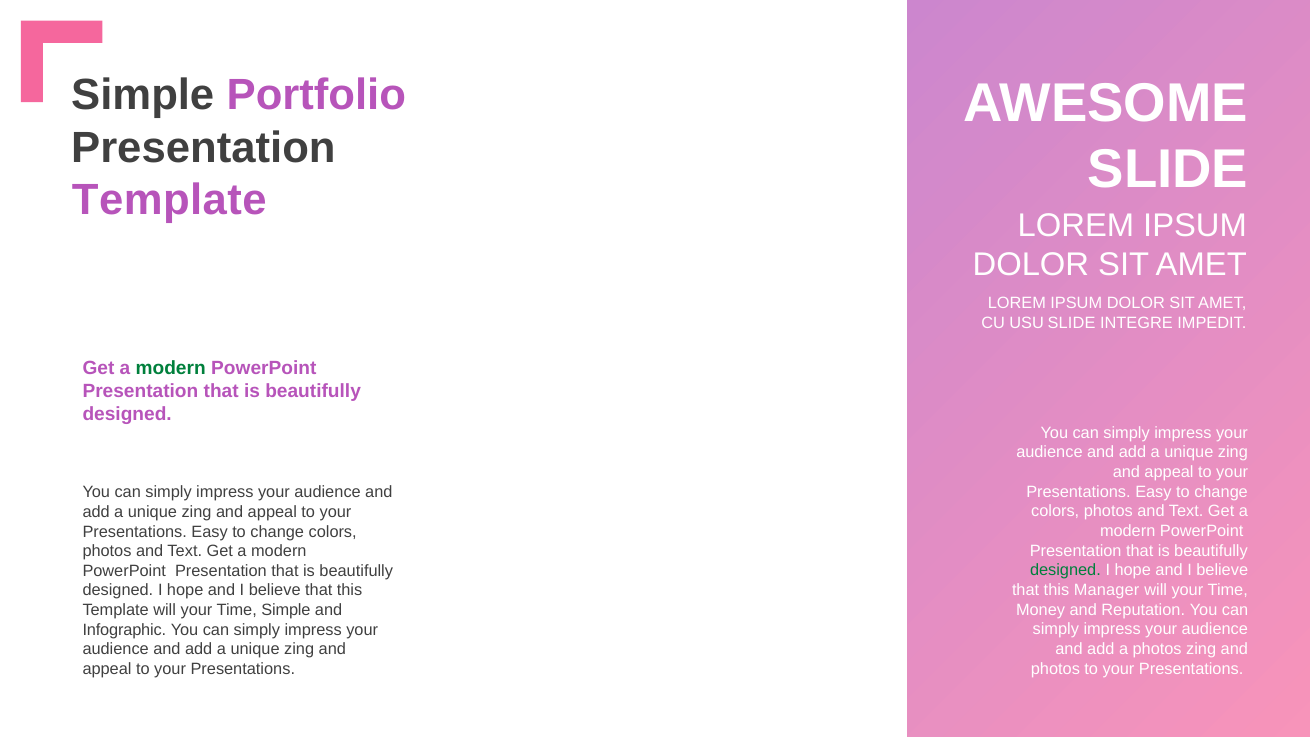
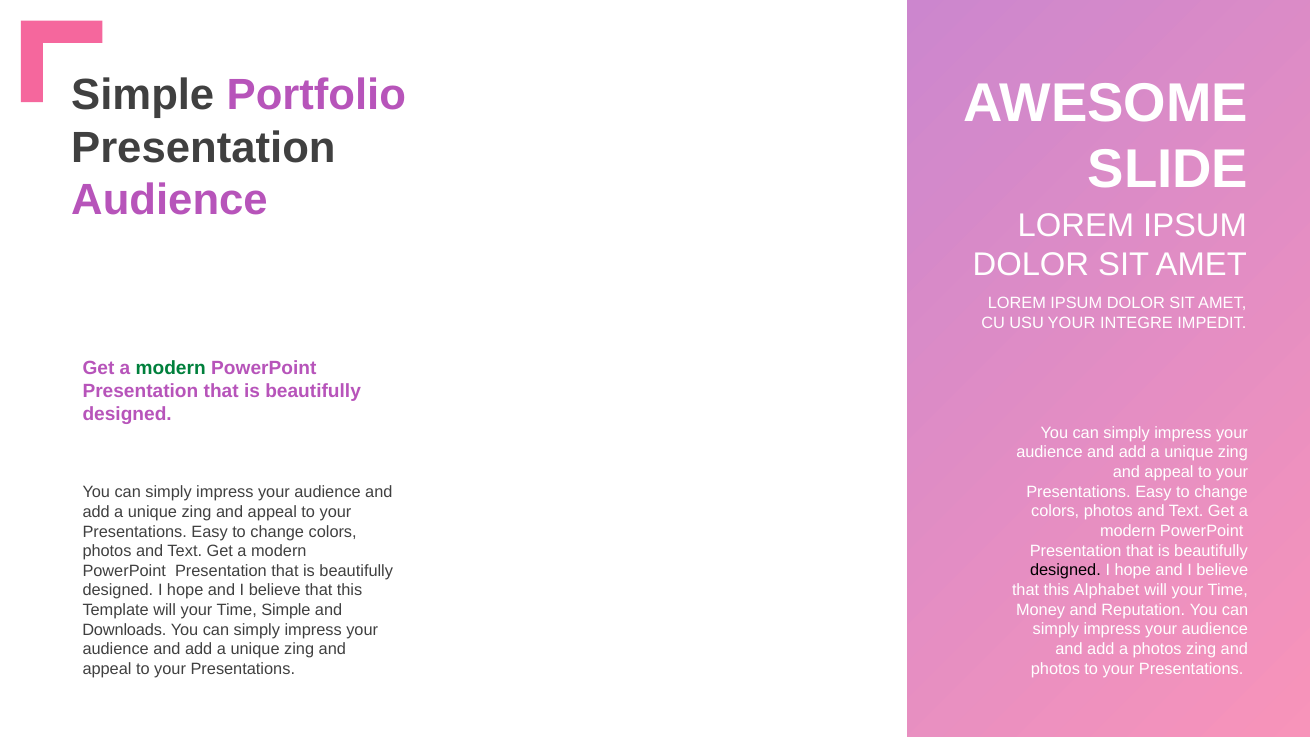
Template: Template -> Audience (169, 200)
USU SLIDE: SLIDE -> YOUR (1071, 323)
designed colour: green -> black (1065, 570)
Manager: Manager -> Alphabet (1107, 590)
Infographic: Infographic -> Downloads (124, 630)
